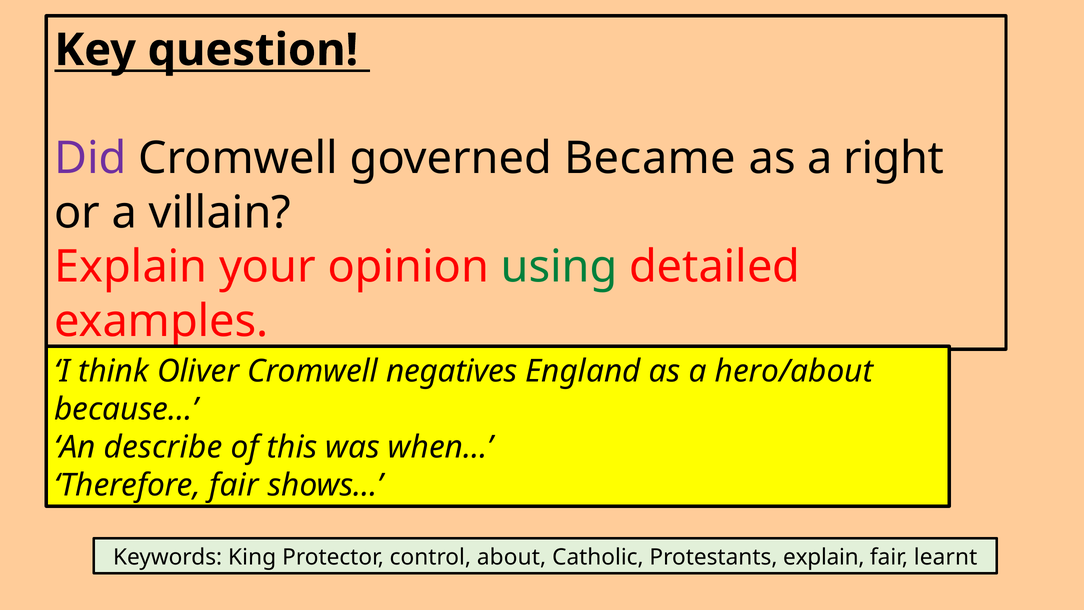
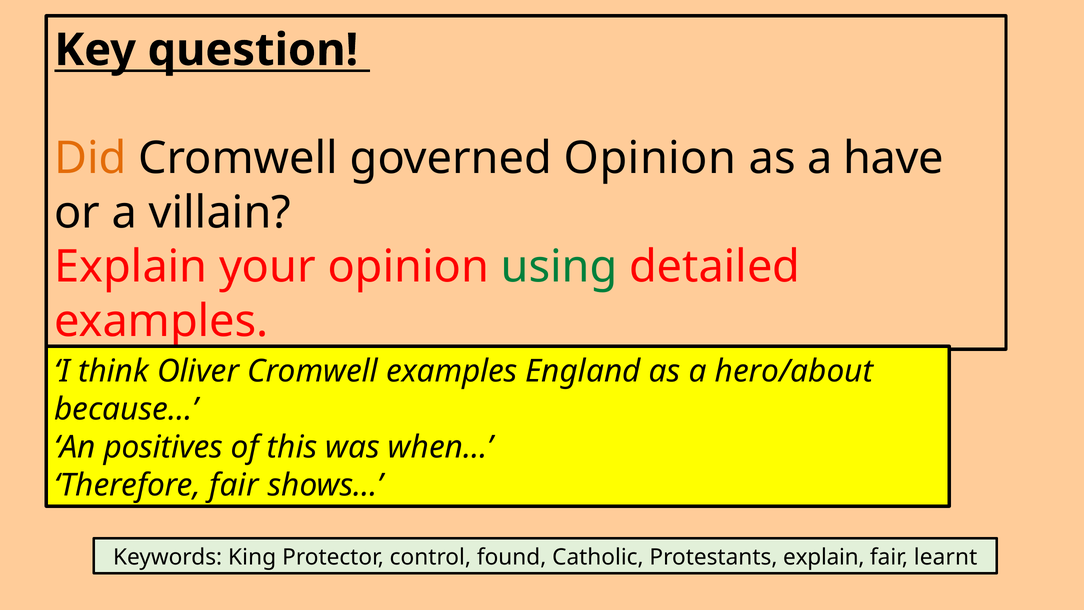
Did colour: purple -> orange (90, 158)
governed Became: Became -> Opinion (650, 158)
right: right -> have (894, 158)
Cromwell negatives: negatives -> examples (452, 371)
describe: describe -> positives (163, 447)
about: about -> found (512, 557)
